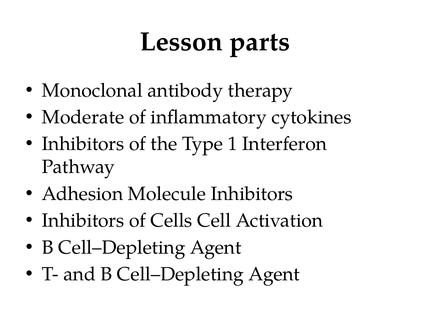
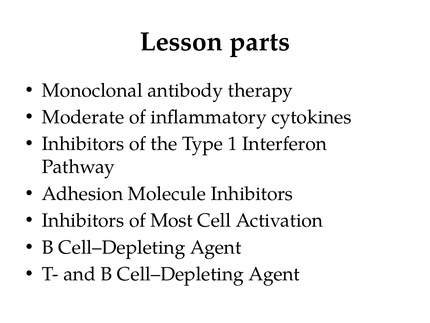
Cells: Cells -> Most (172, 220)
